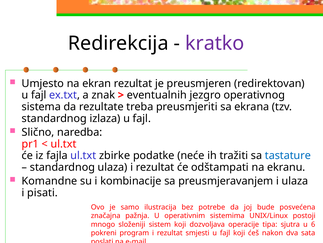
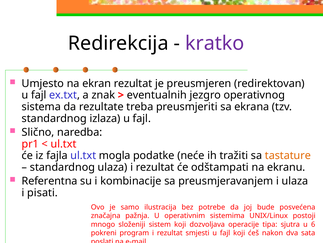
zbirke: zbirke -> mogla (115, 155)
tastature colour: blue -> orange (288, 155)
Komandne: Komandne -> Referentna (50, 181)
